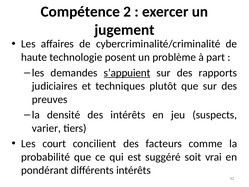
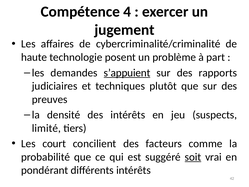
2: 2 -> 4 (127, 12)
varier: varier -> limité (46, 128)
soit underline: none -> present (193, 157)
